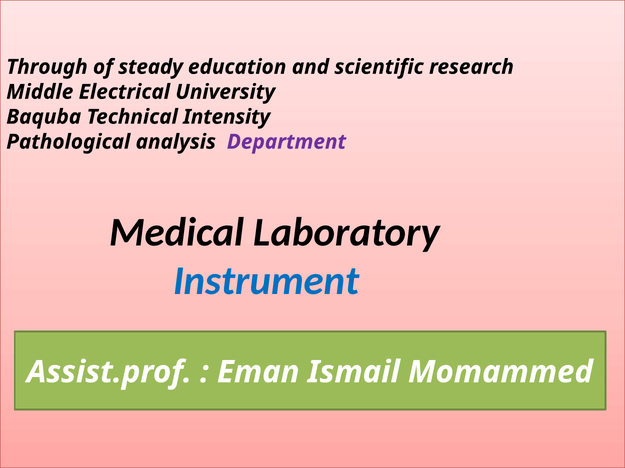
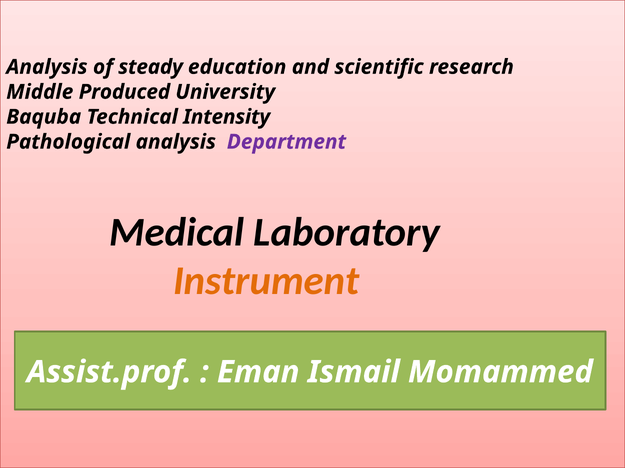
Through: Through -> Analysis (47, 67)
Electrical: Electrical -> Produced (124, 92)
Instrument colour: blue -> orange (266, 281)
